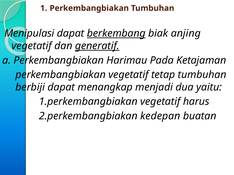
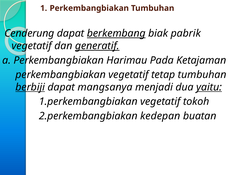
Menipulasi: Menipulasi -> Cenderung (29, 33)
anjing: anjing -> pabrik (186, 33)
berbiji underline: none -> present (30, 87)
menangkap: menangkap -> mangsanya (105, 87)
yaitu underline: none -> present (209, 87)
harus: harus -> tokoh (196, 102)
